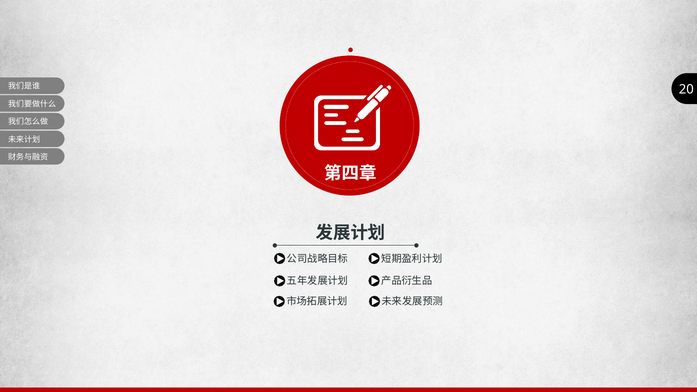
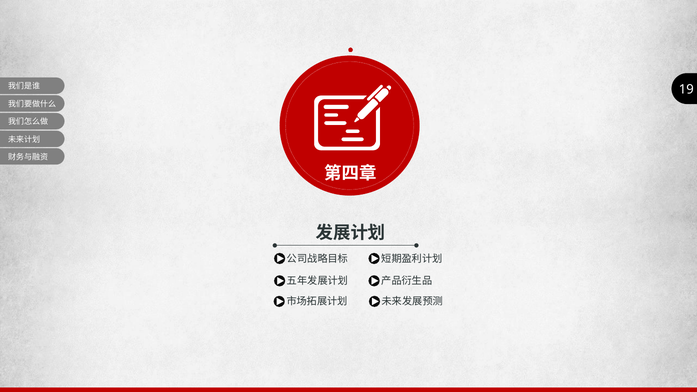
20: 20 -> 19 (686, 90)
